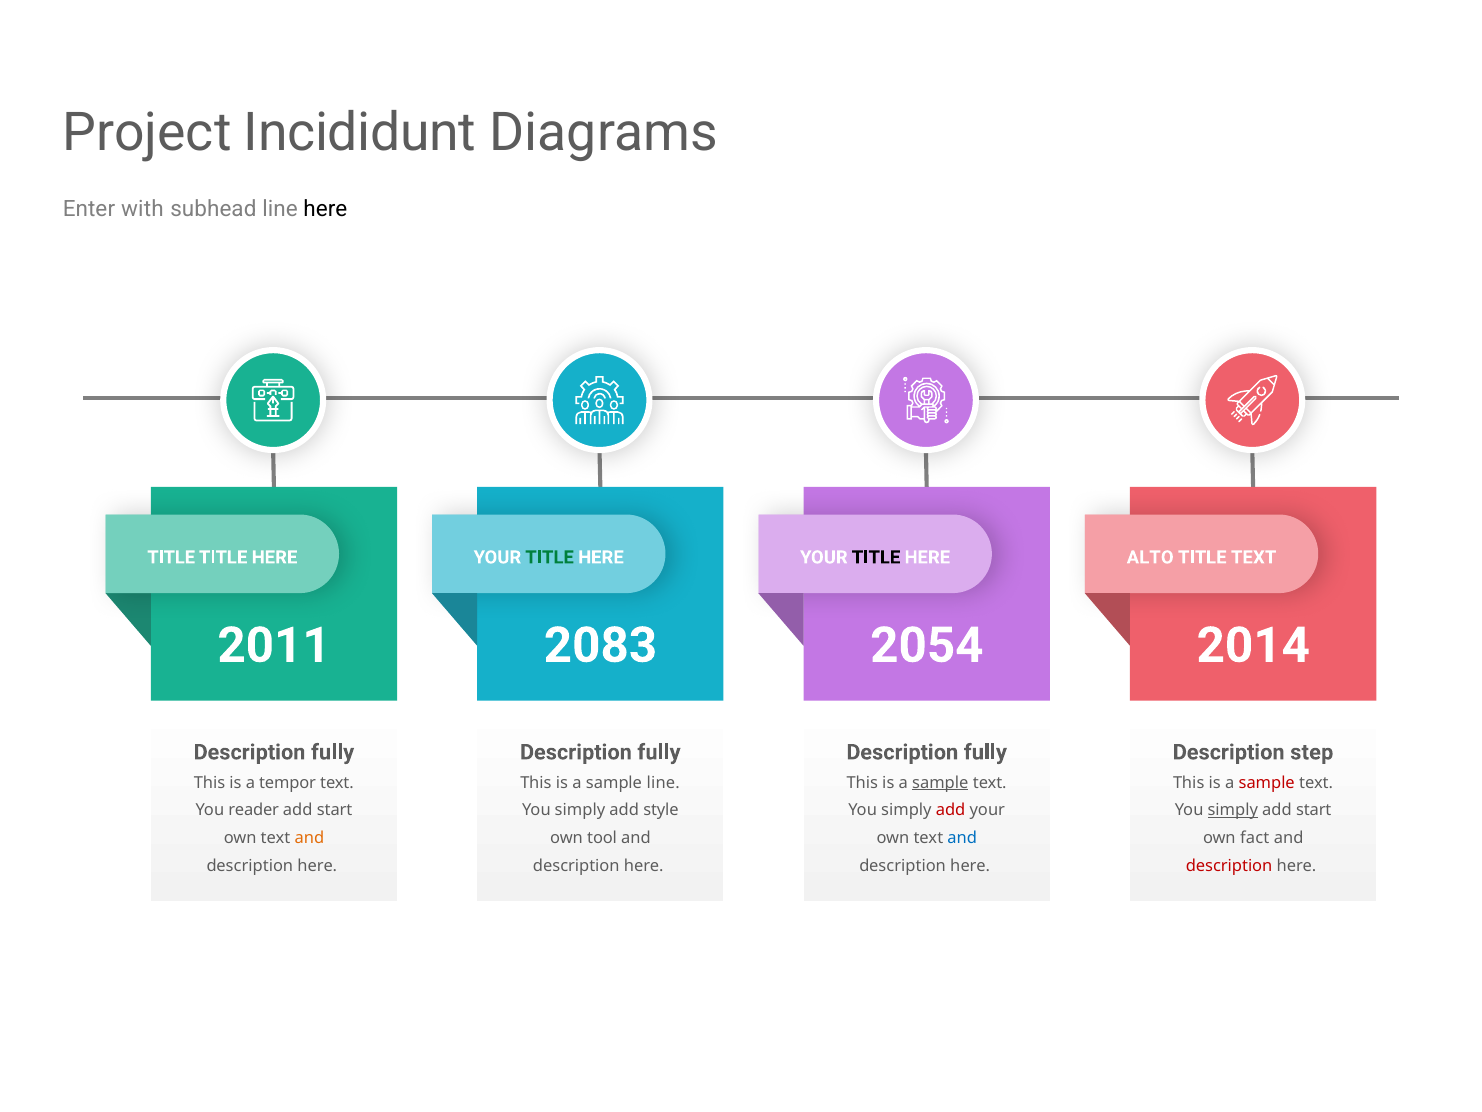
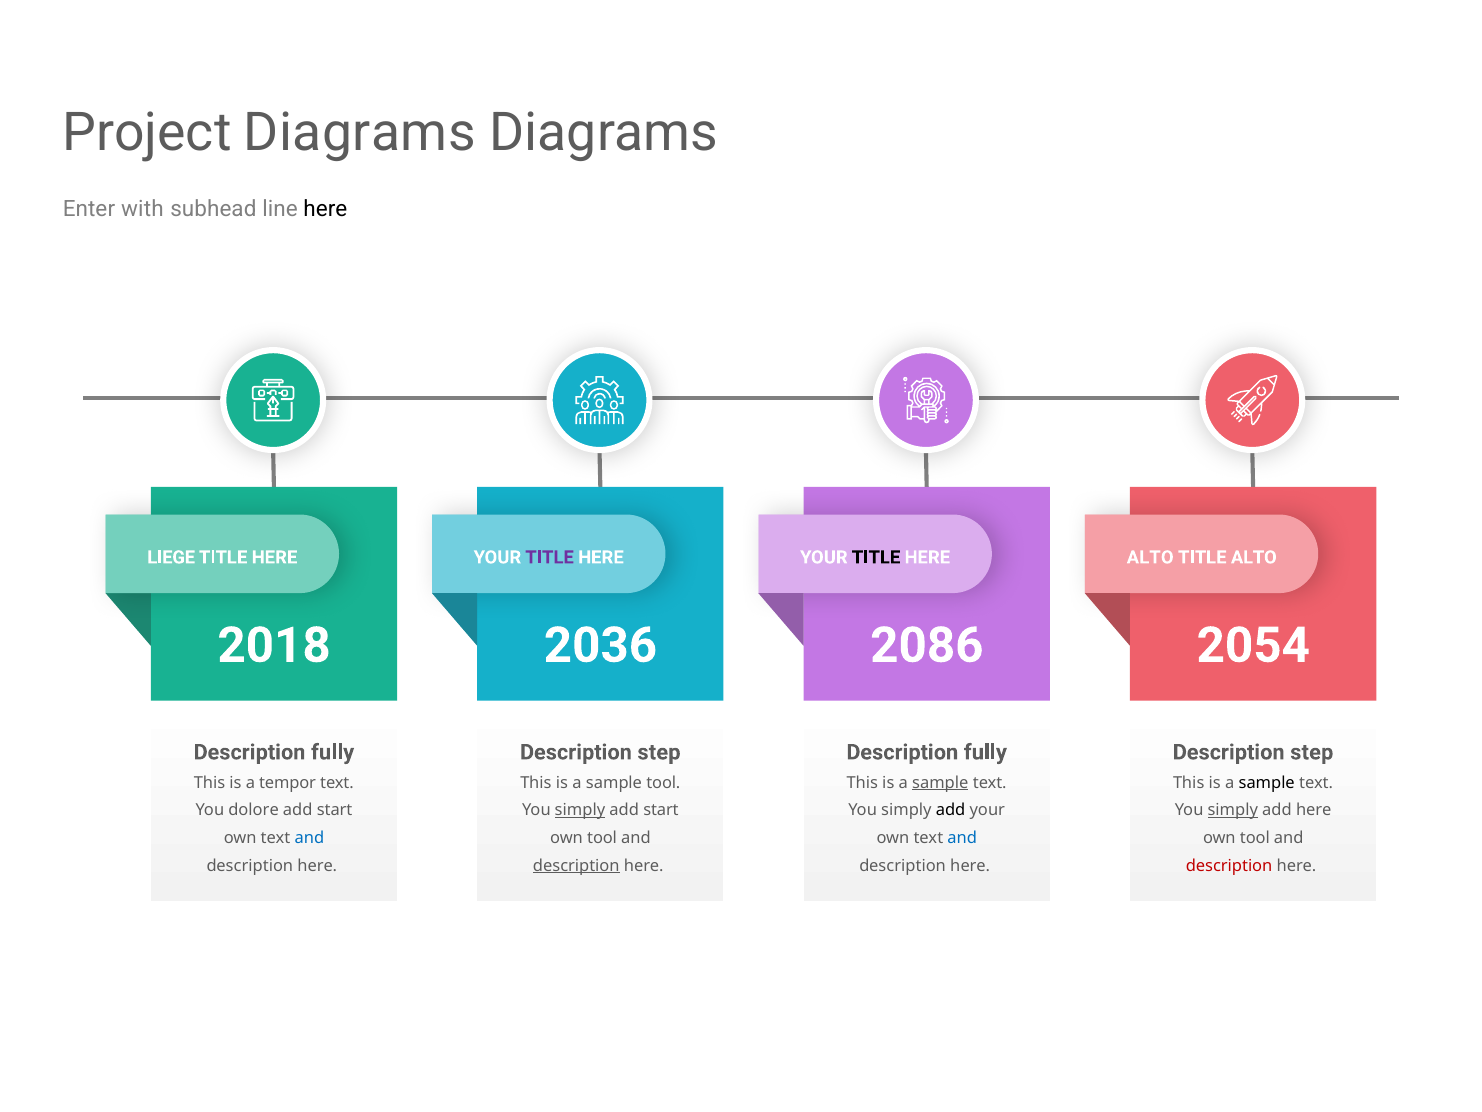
Project Incididunt: Incididunt -> Diagrams (360, 133)
TITLE: TITLE -> LIEGE (171, 557)
TITLE colour: green -> purple (550, 557)
TITLE TEXT: TEXT -> ALTO (1254, 557)
2011: 2011 -> 2018 (274, 645)
2083: 2083 -> 2036 (600, 645)
2054: 2054 -> 2086 (927, 645)
2014: 2014 -> 2054 (1253, 645)
fully: fully -> step (659, 752)
sample line: line -> tool (663, 782)
sample colour: red -> black (1267, 782)
reader: reader -> dolore (254, 810)
simply underline: none -> present (580, 810)
style: style -> start (661, 810)
add colour: red -> black (951, 810)
start: start -> here (1314, 810)
and colour: orange -> blue (309, 838)
fact: fact -> tool (1255, 838)
description underline: none -> present (576, 865)
